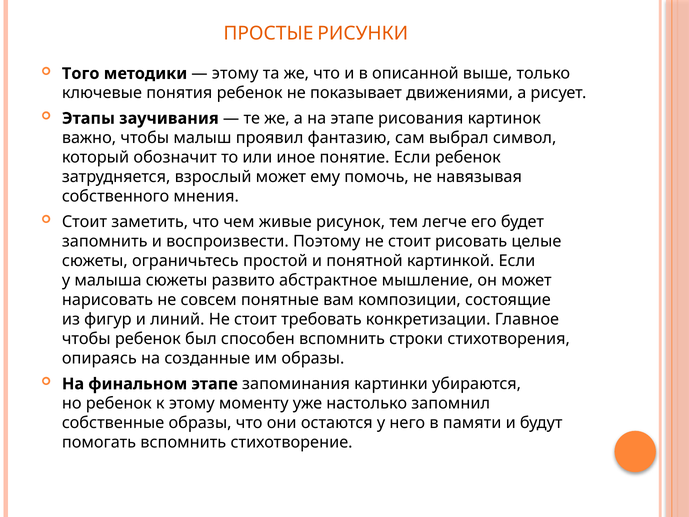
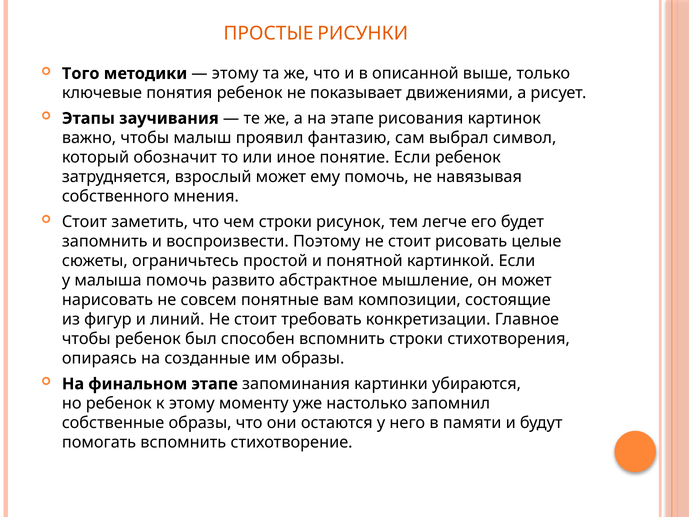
чем живые: живые -> строки (285, 222)
малыша сюжеты: сюжеты -> помочь (176, 280)
